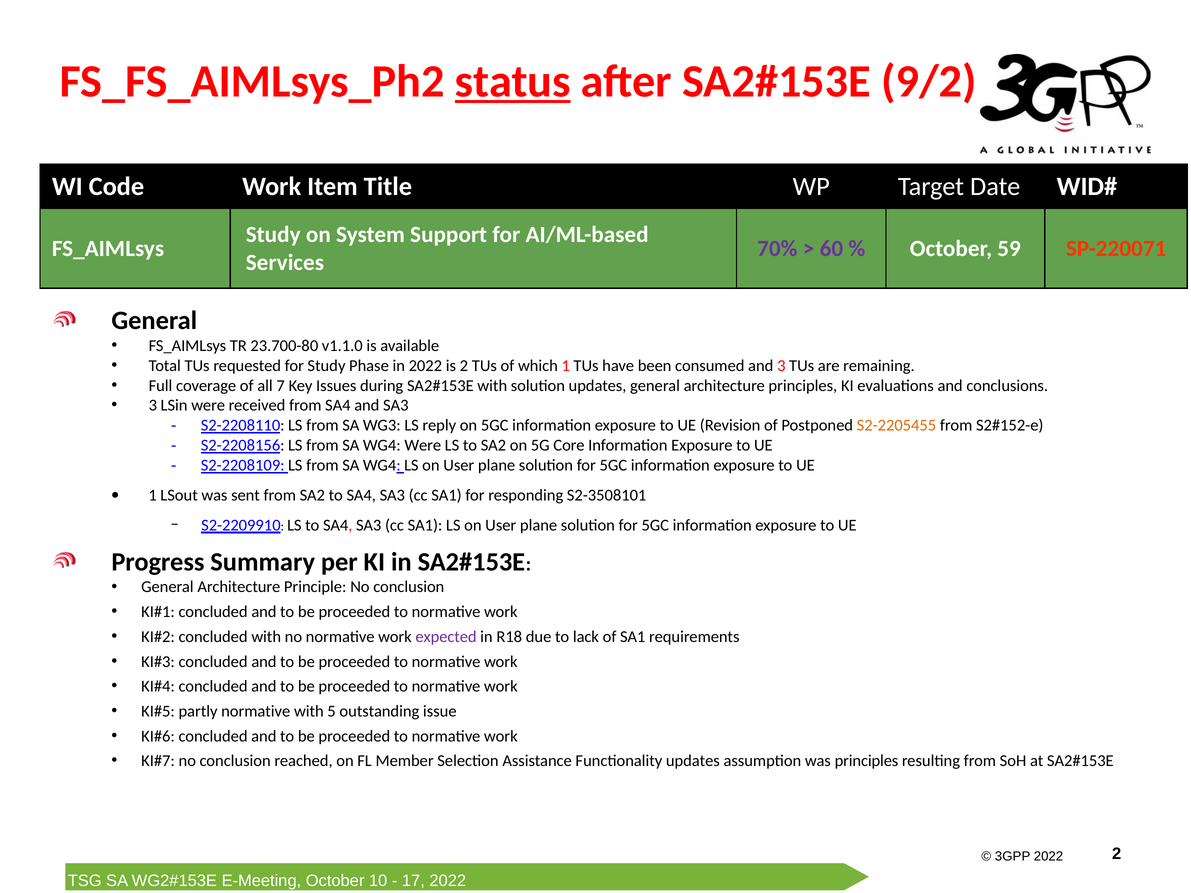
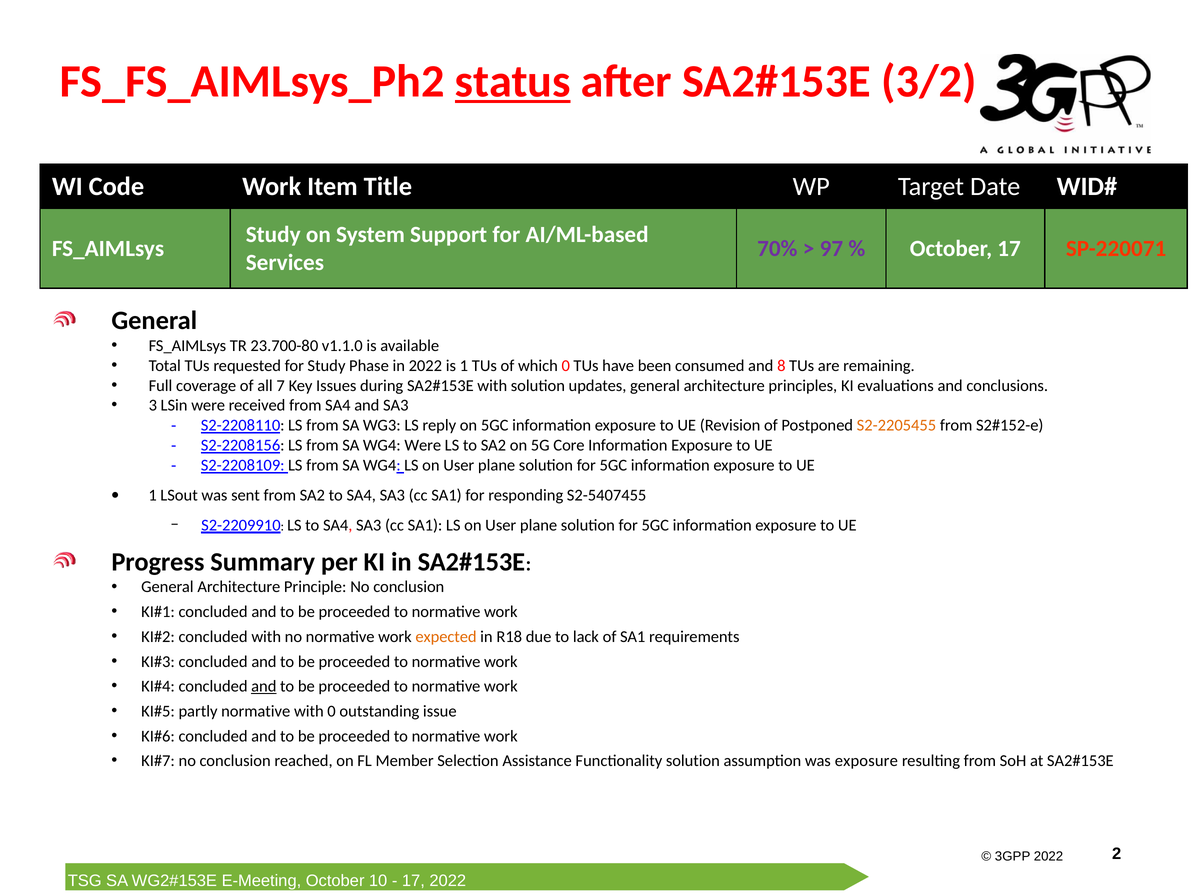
9/2: 9/2 -> 3/2 (929, 82)
60: 60 -> 97 (831, 249)
October 59: 59 -> 17 (1009, 249)
is 2: 2 -> 1 (464, 366)
which 1: 1 -> 0 (566, 366)
and 3: 3 -> 8 (781, 366)
S2-3508101: S2-3508101 -> S2-5407455 (607, 496)
expected colour: purple -> orange (446, 637)
and underline: none -> present (264, 687)
with 5: 5 -> 0 (332, 711)
Functionality updates: updates -> solution (693, 761)
was principles: principles -> exposure (866, 761)
